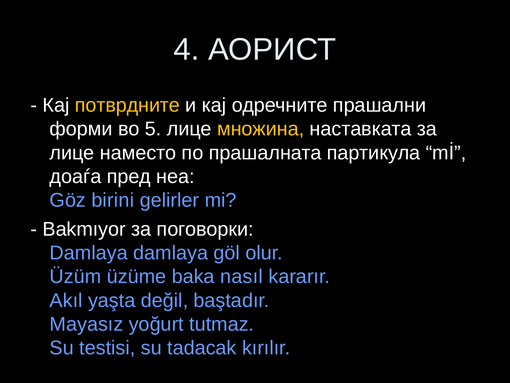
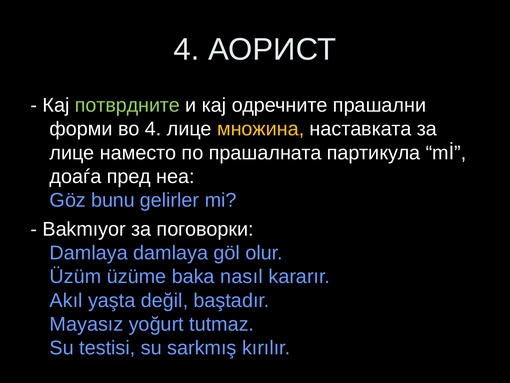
потврдните colour: yellow -> light green (127, 105)
во 5: 5 -> 4 (153, 129)
birini: birini -> bunu (113, 200)
tadacak: tadacak -> sarkmış (202, 348)
